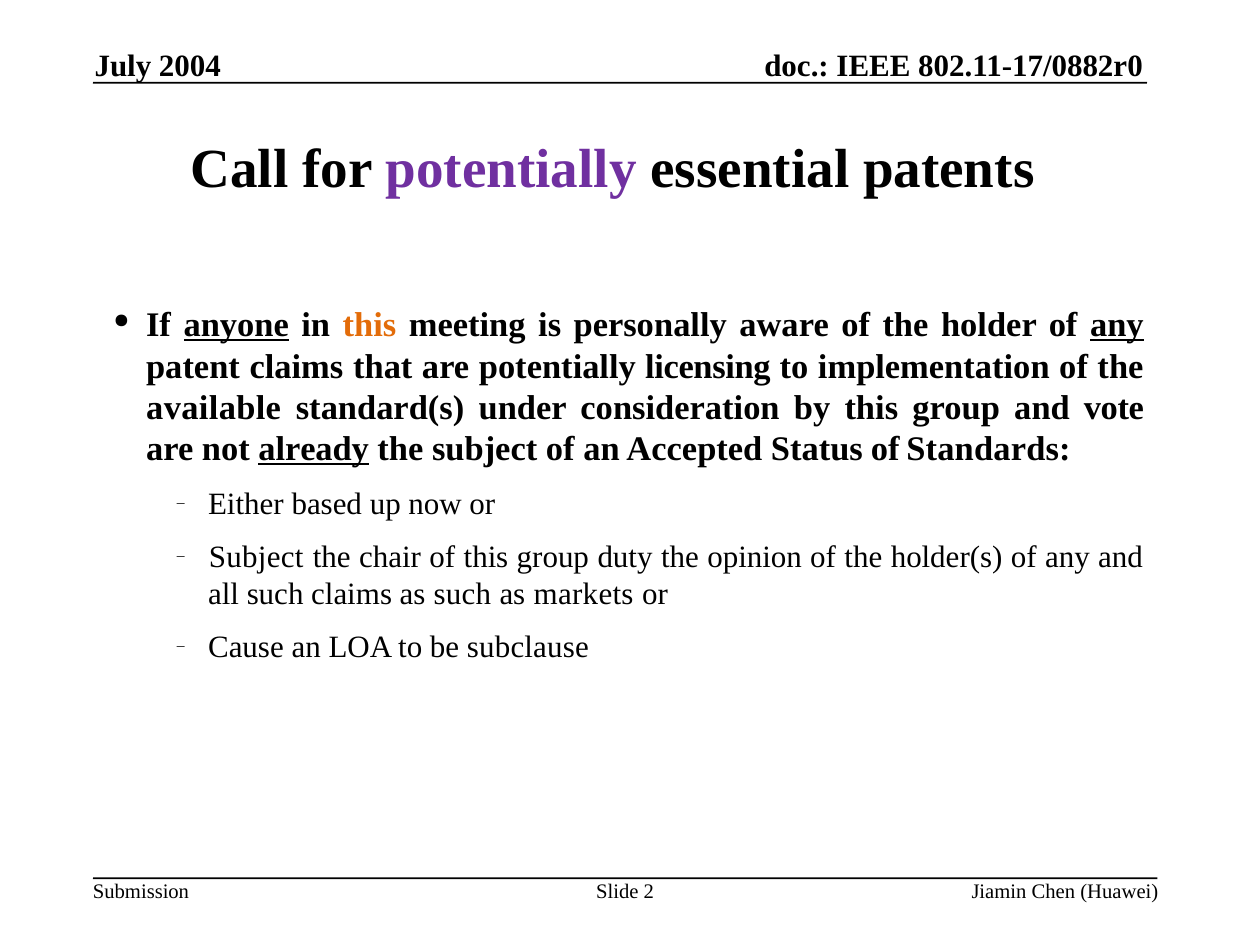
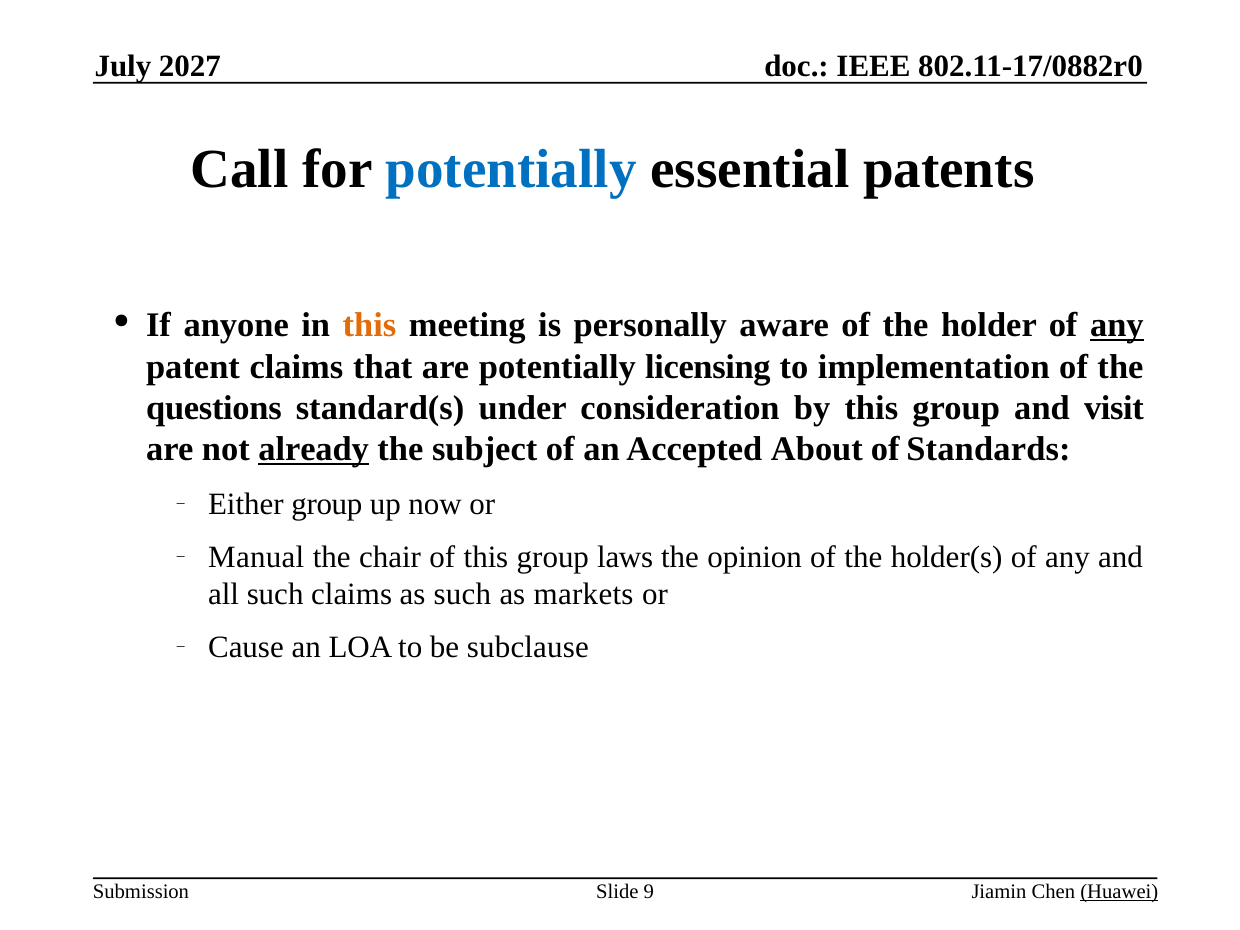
2004: 2004 -> 2027 (190, 66)
potentially colour: purple -> blue (511, 169)
anyone underline: present -> none (236, 326)
available: available -> questions (214, 408)
vote: vote -> visit (1114, 408)
Status: Status -> About (817, 450)
Either based: based -> group (327, 504)
Subject: Subject -> Manual (256, 557)
duty: duty -> laws (625, 557)
2: 2 -> 9 (649, 892)
Huawei underline: none -> present (1119, 892)
